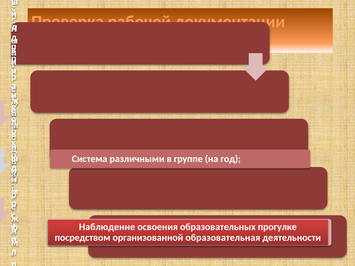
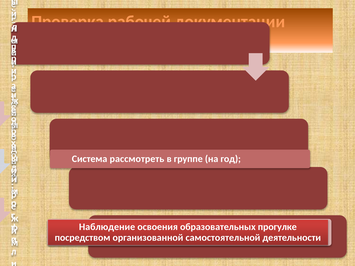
различными: различными -> рассмотреть (137, 159)
образовательная: образовательная -> самостоятельной (223, 238)
